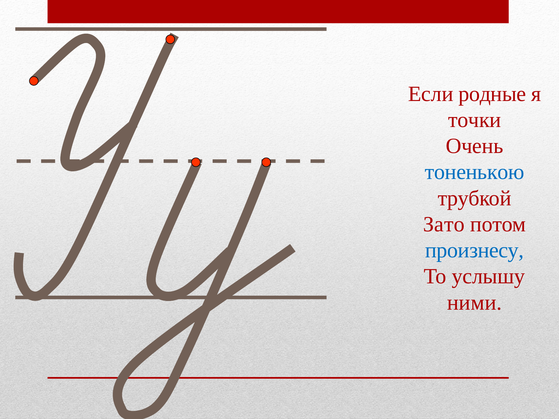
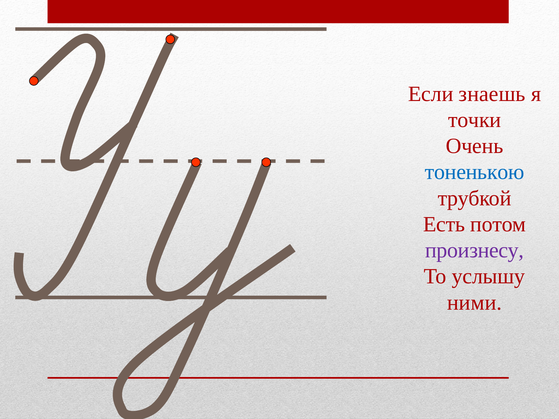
родные: родные -> знаешь (492, 94)
Зато: Зато -> Есть (444, 224)
произнесу colour: blue -> purple (475, 251)
